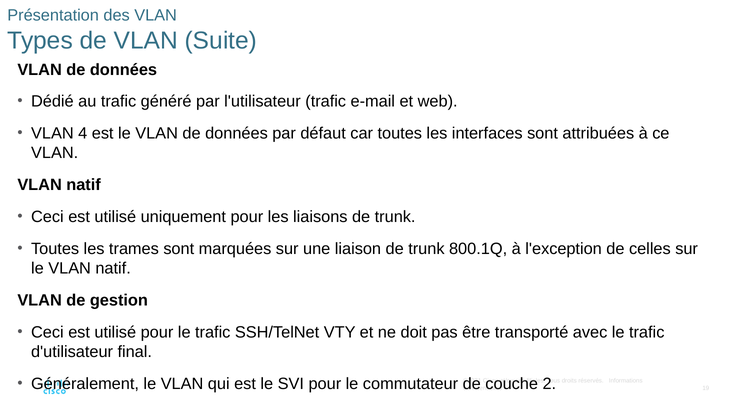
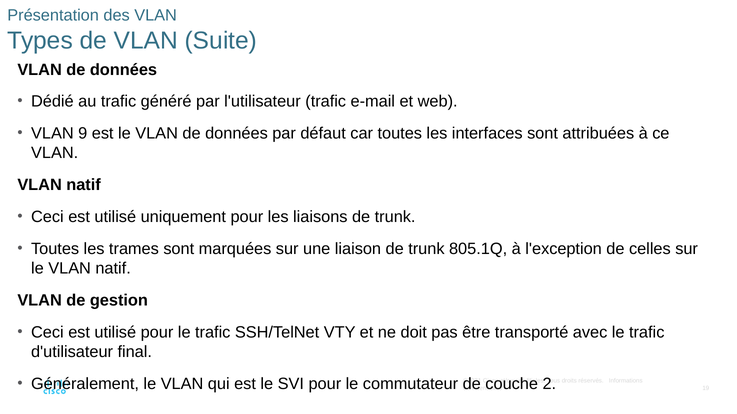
4: 4 -> 9 (83, 134)
800.1Q: 800.1Q -> 805.1Q (478, 249)
